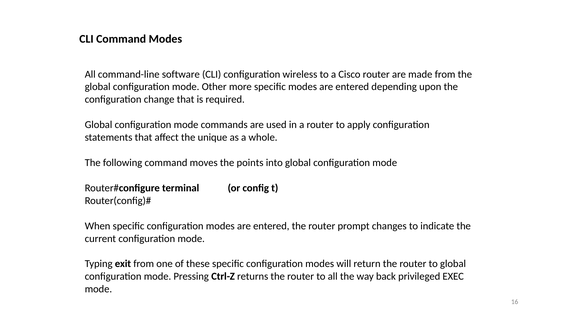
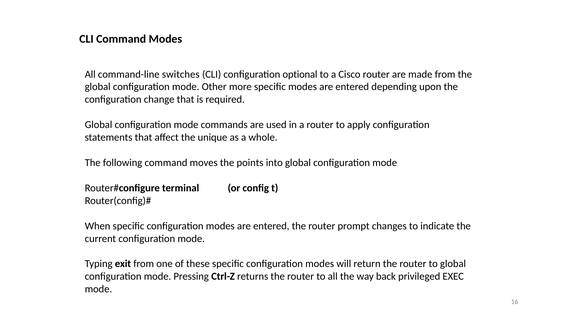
software: software -> switches (181, 74)
wireless: wireless -> optional (300, 74)
